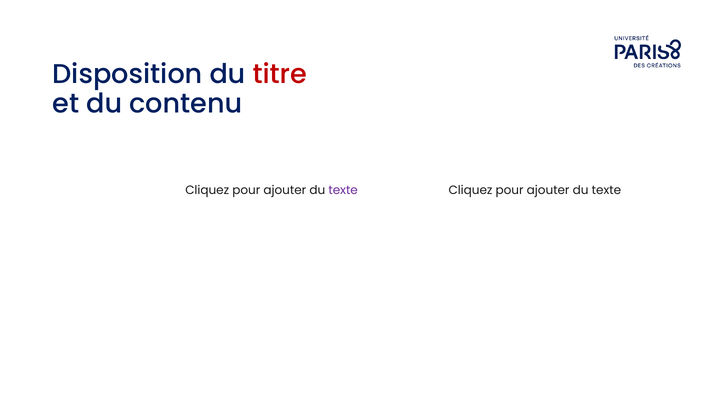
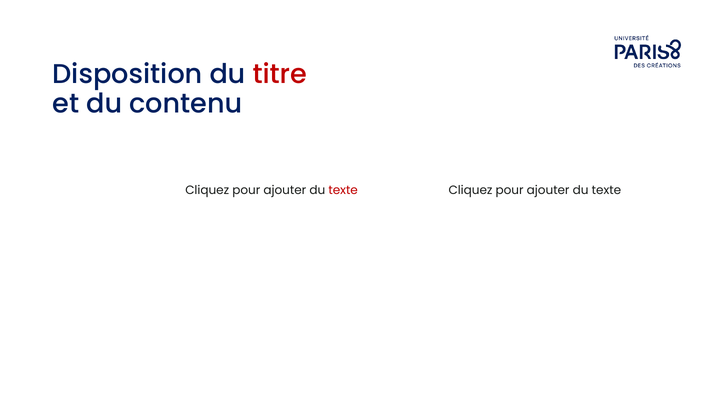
texte colour: purple -> red (343, 190)
